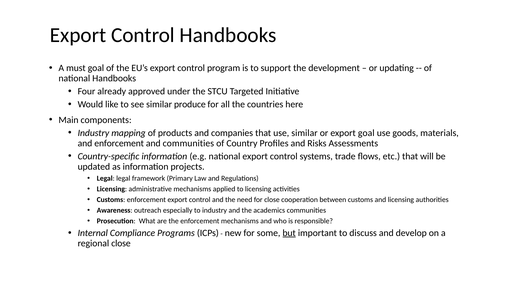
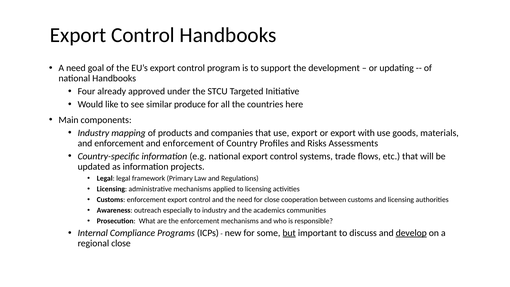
A must: must -> need (76, 68)
use similar: similar -> export (304, 133)
export goal: goal -> with (366, 133)
communities: communities -> enforcement (188, 143)
develop underline: none -> present (411, 233)
